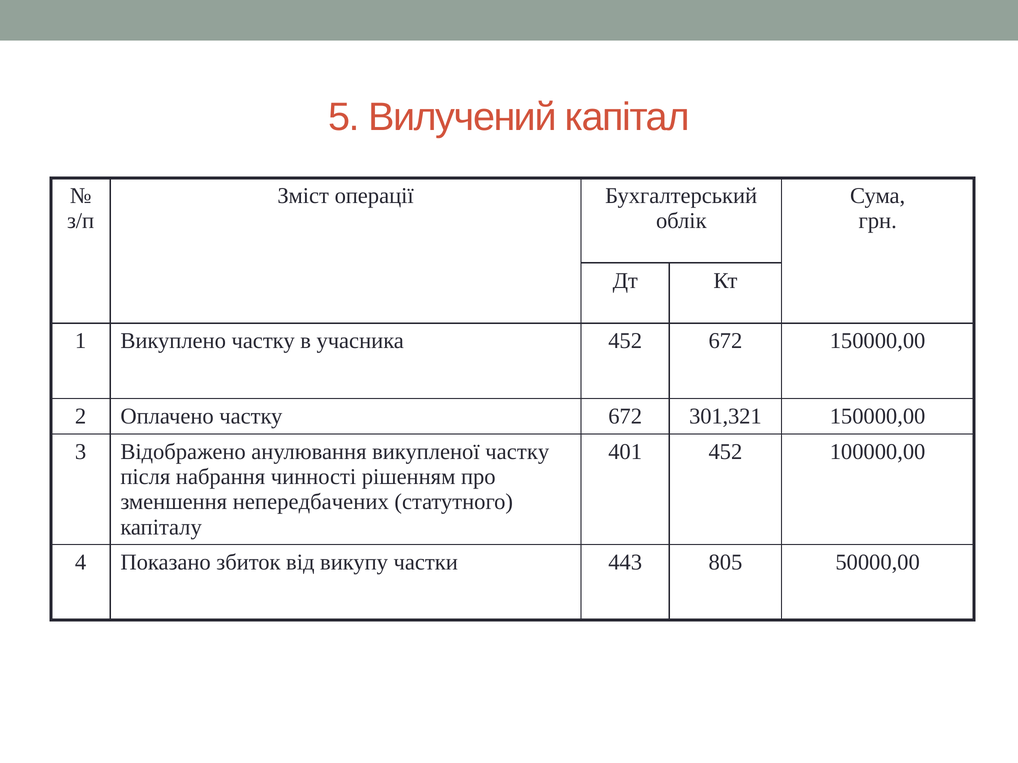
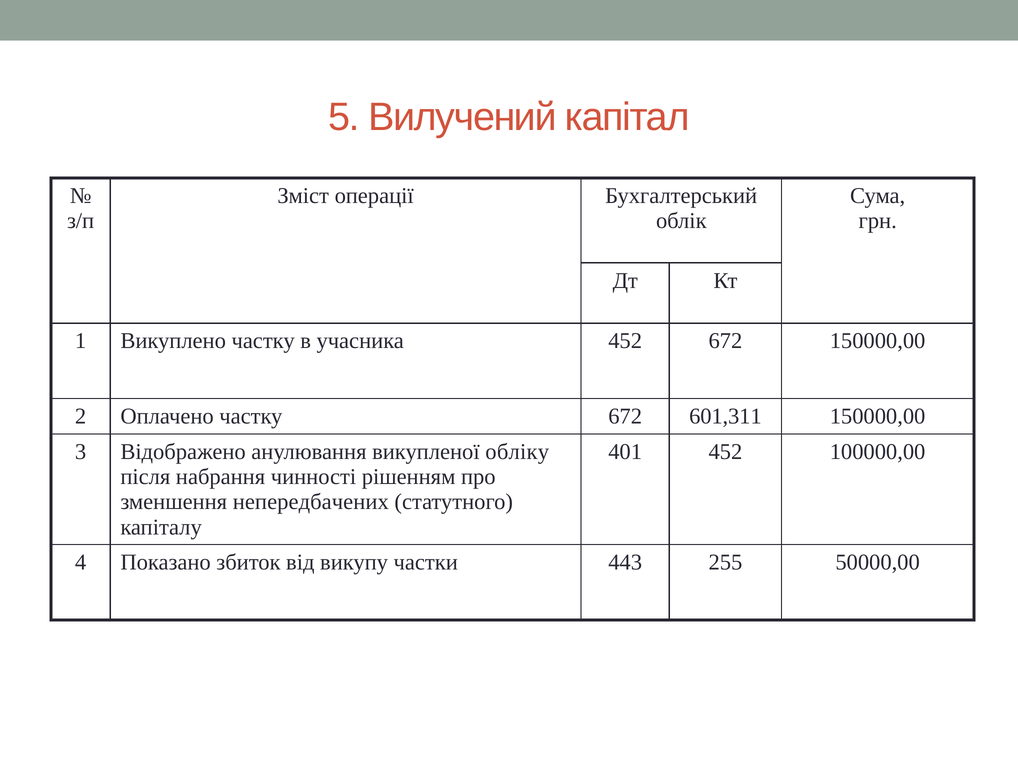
301,321: 301,321 -> 601,311 (725, 417)
викупленої частку: частку -> обліку (517, 452)
805: 805 -> 255 (725, 563)
